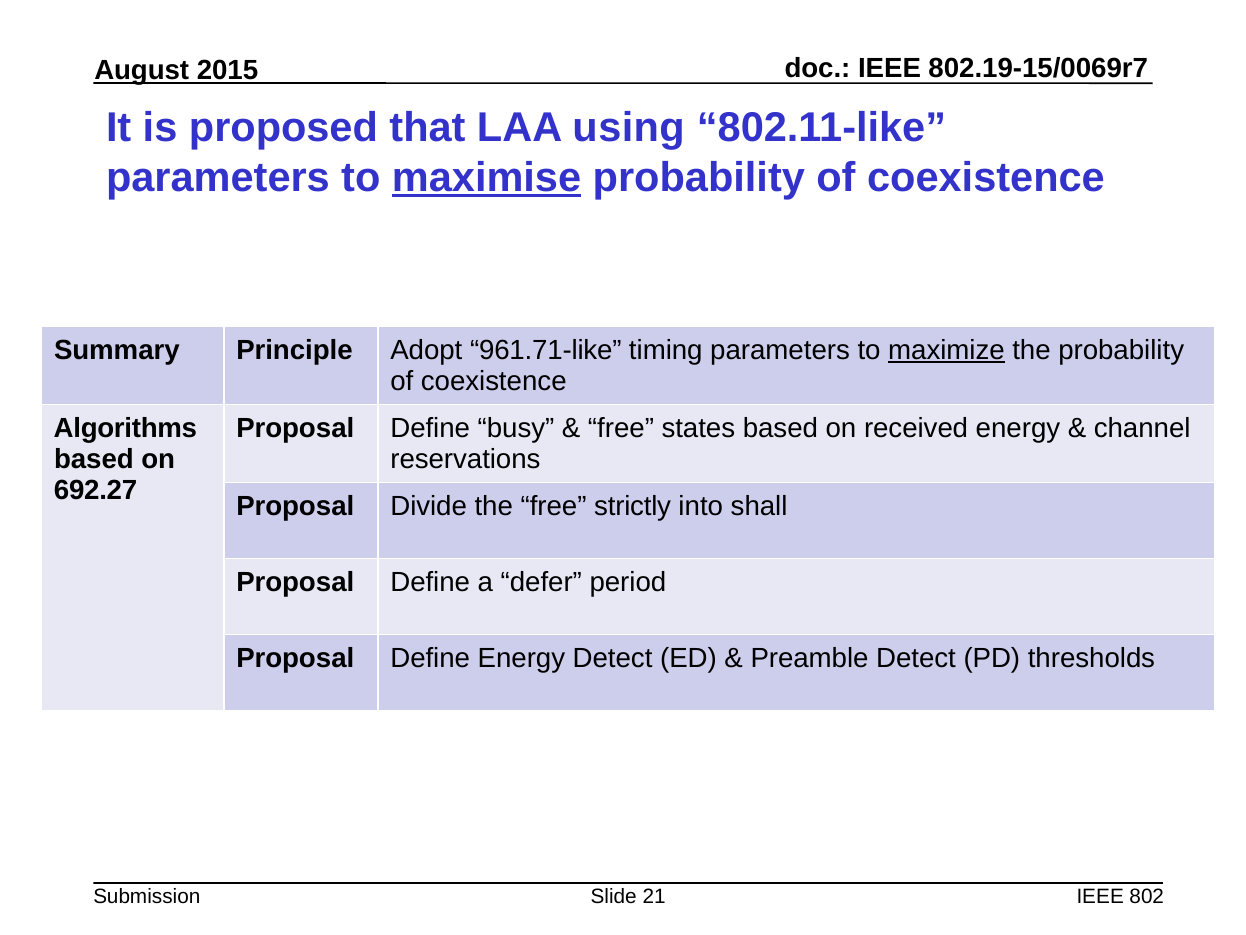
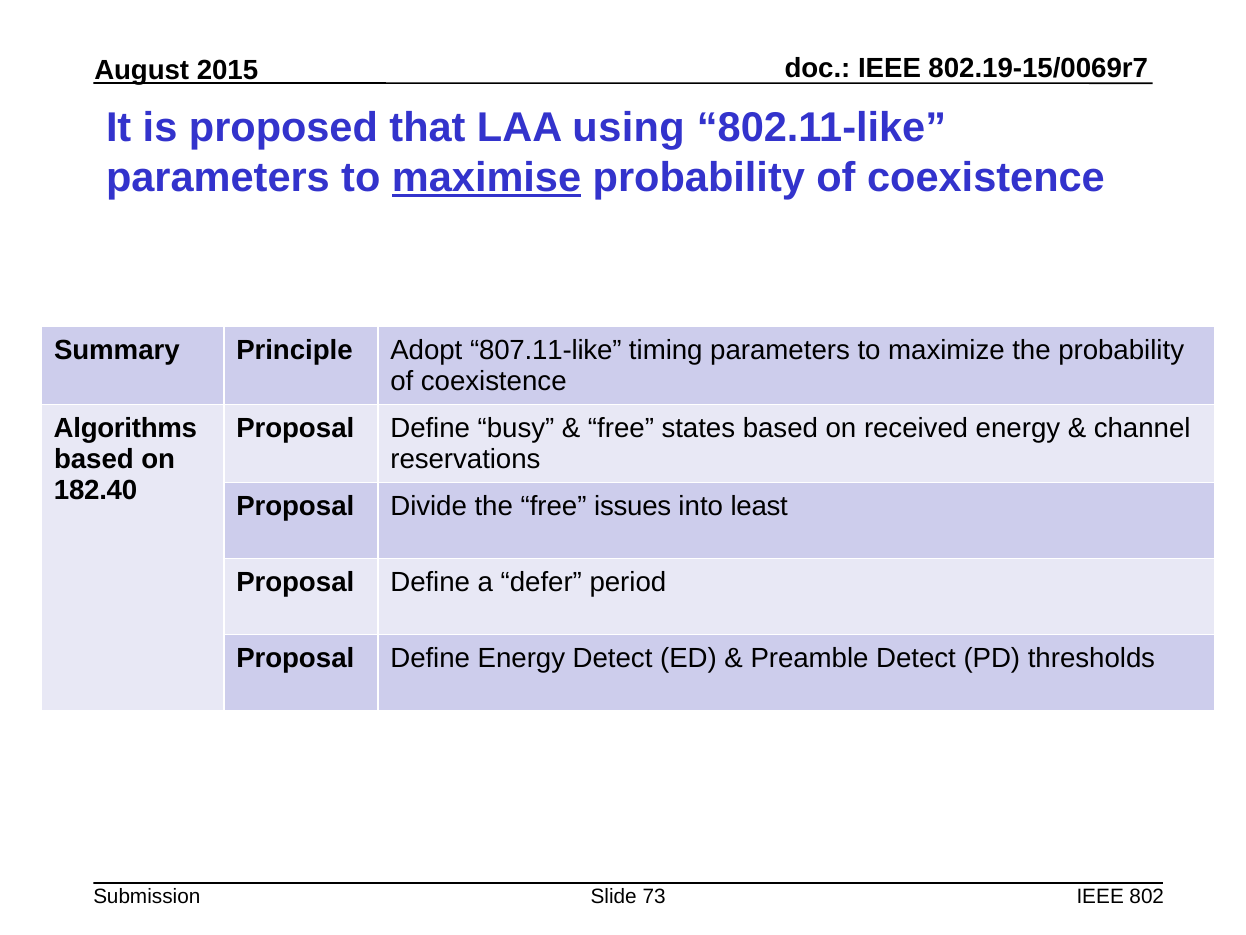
961.71-like: 961.71-like -> 807.11-like (546, 350)
maximize underline: present -> none (946, 350)
692.27: 692.27 -> 182.40 (96, 490)
strictly: strictly -> issues (633, 506)
shall: shall -> least (759, 506)
21: 21 -> 73 (654, 896)
